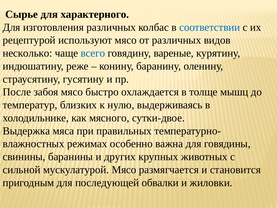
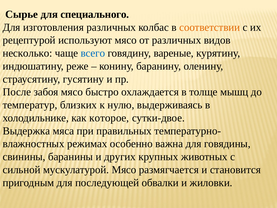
характерного: характерного -> специального (95, 14)
соответствии colour: blue -> orange (210, 27)
мясного: мясного -> которое (109, 118)
